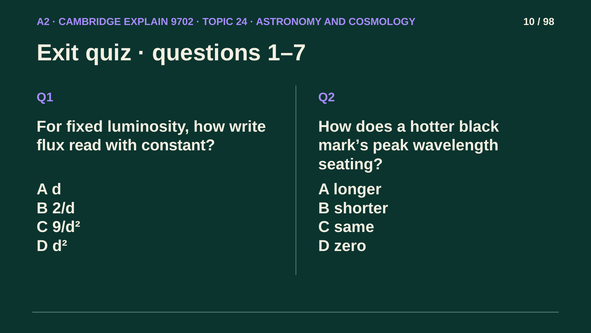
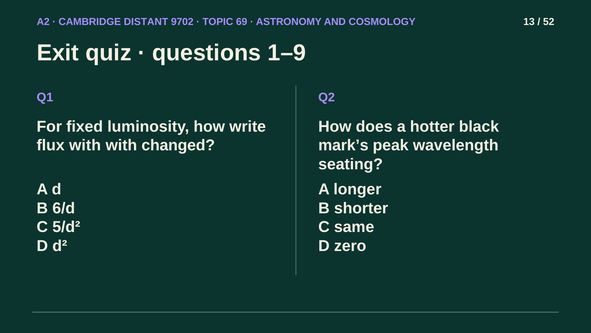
EXPLAIN: EXPLAIN -> DISTANT (146, 22)
24: 24 -> 69 (242, 22)
10: 10 -> 13 (529, 22)
98: 98 -> 52 (549, 22)
1–7: 1–7 -> 1–9 (287, 53)
flux read: read -> with (85, 145)
constant: constant -> changed (178, 145)
2/d: 2/d -> 6/d (64, 208)
9/d²: 9/d² -> 5/d² (66, 227)
